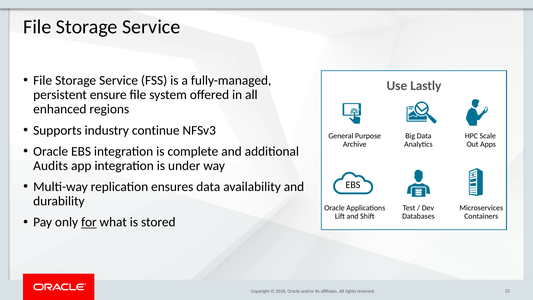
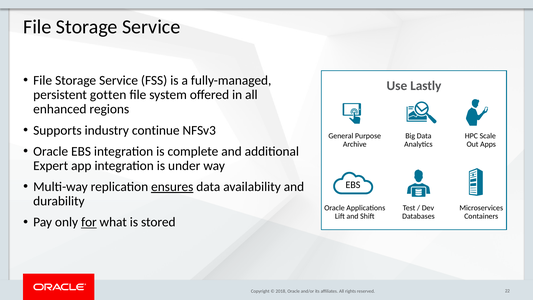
ensure: ensure -> gotten (108, 95)
Audits: Audits -> Expert (51, 166)
ensures underline: none -> present (172, 187)
